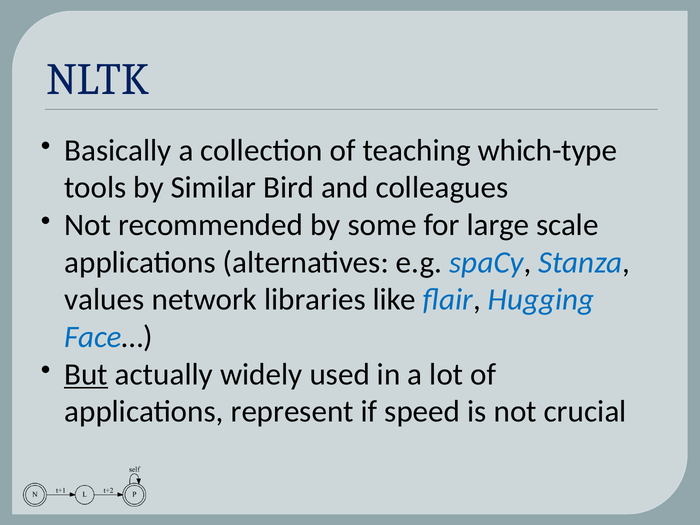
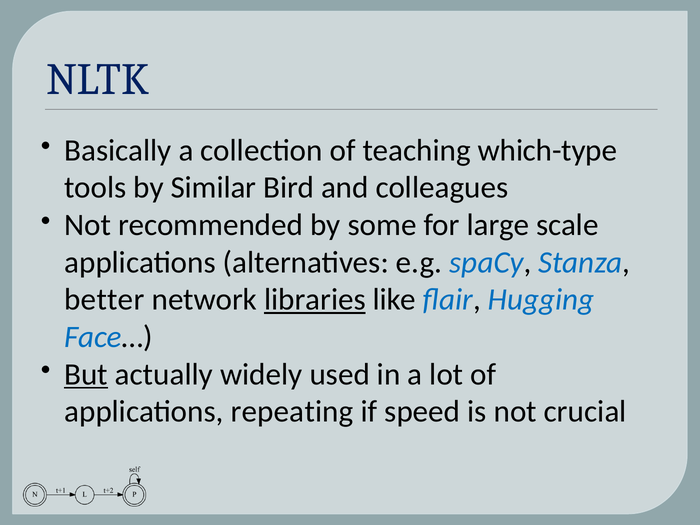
values: values -> better (104, 300)
libraries underline: none -> present (315, 300)
represent: represent -> repeating (292, 412)
